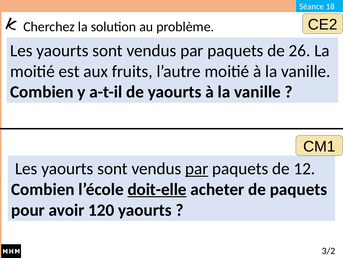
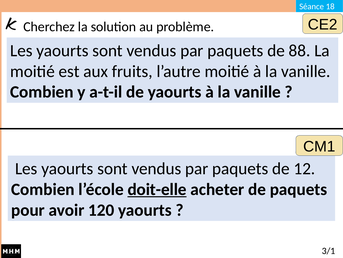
26: 26 -> 88 (300, 51)
par underline: present -> none (197, 168)
3/2: 3/2 -> 3/1 (328, 250)
